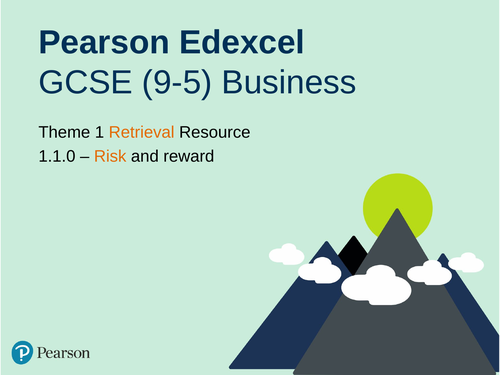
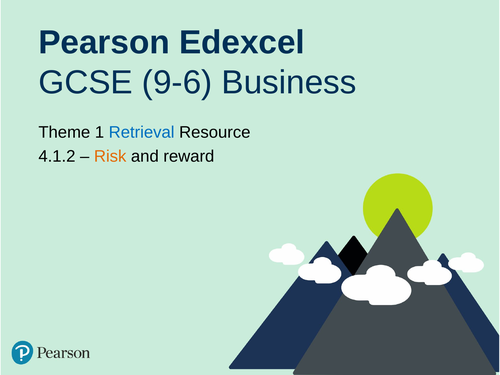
9-5: 9-5 -> 9-6 (177, 83)
Retrieval colour: orange -> blue (142, 132)
1.1.0: 1.1.0 -> 4.1.2 (57, 156)
